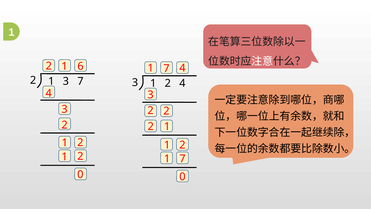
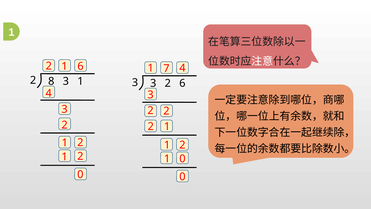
1: 1 -> 8 (51, 81)
3 7: 7 -> 1 (80, 81)
3 1: 1 -> 3 (153, 83)
4: 4 -> 6 (182, 83)
1 7: 7 -> 0 (182, 159)
